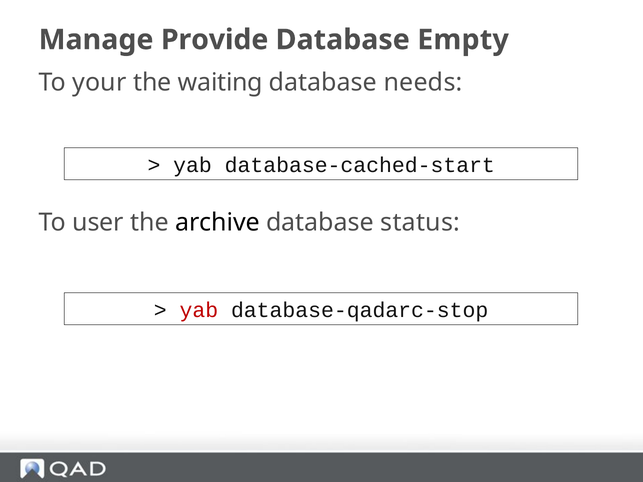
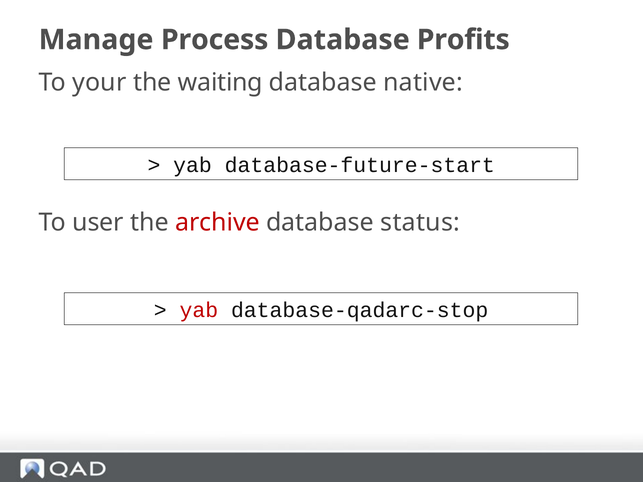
Provide: Provide -> Process (215, 40)
Empty: Empty -> Profits (463, 40)
needs: needs -> native (423, 83)
database-cached-start: database-cached-start -> database-future-start (360, 165)
archive colour: black -> red (217, 223)
